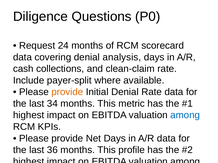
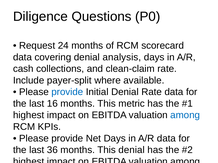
provide colour: orange -> blue (67, 92)
34: 34 -> 16 (52, 104)
This profile: profile -> denial (132, 150)
